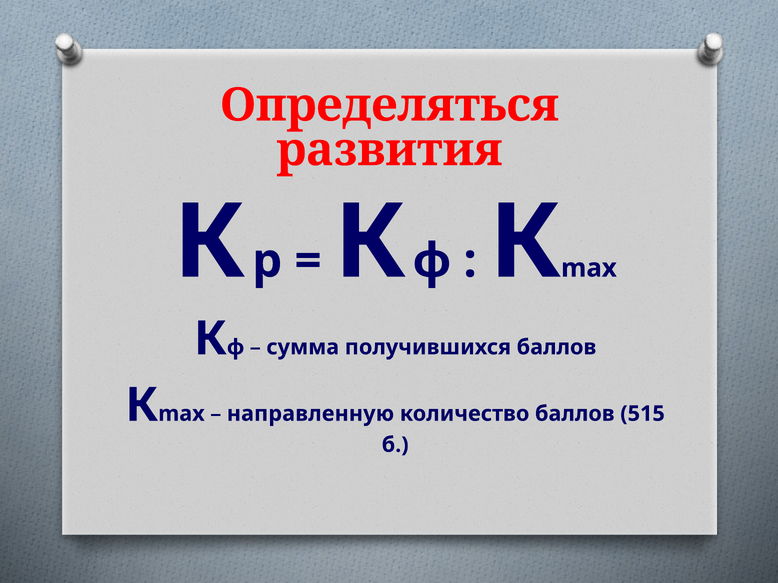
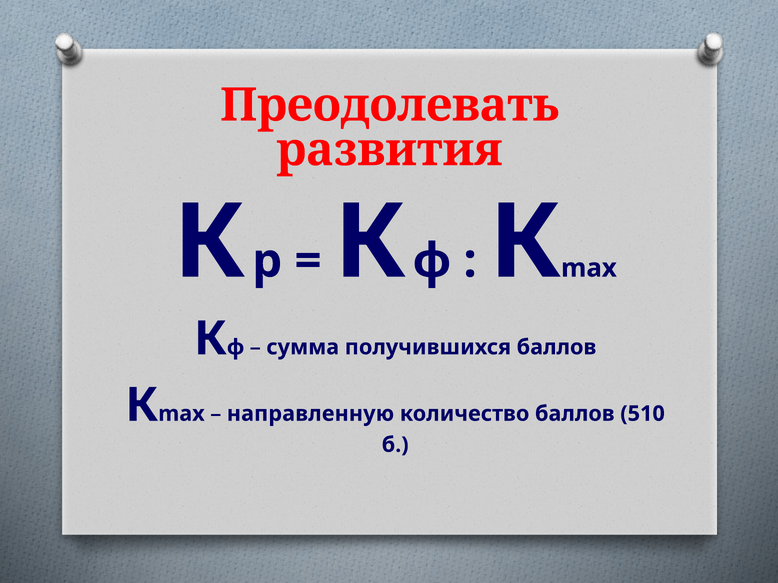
Определяться: Определяться -> Преодолевать (390, 105)
515: 515 -> 510 (643, 414)
